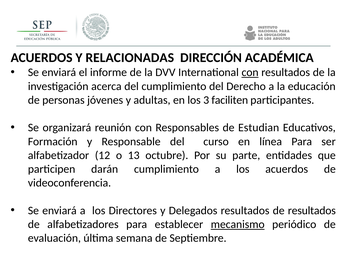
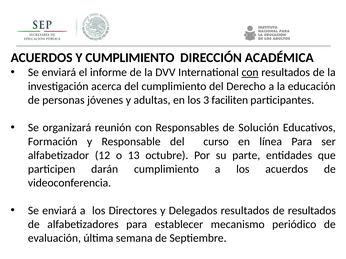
Y RELACIONADAS: RELACIONADAS -> CUMPLIMIENTO (130, 58)
Estudian: Estudian -> Solución (259, 128)
mecanismo underline: present -> none (238, 225)
